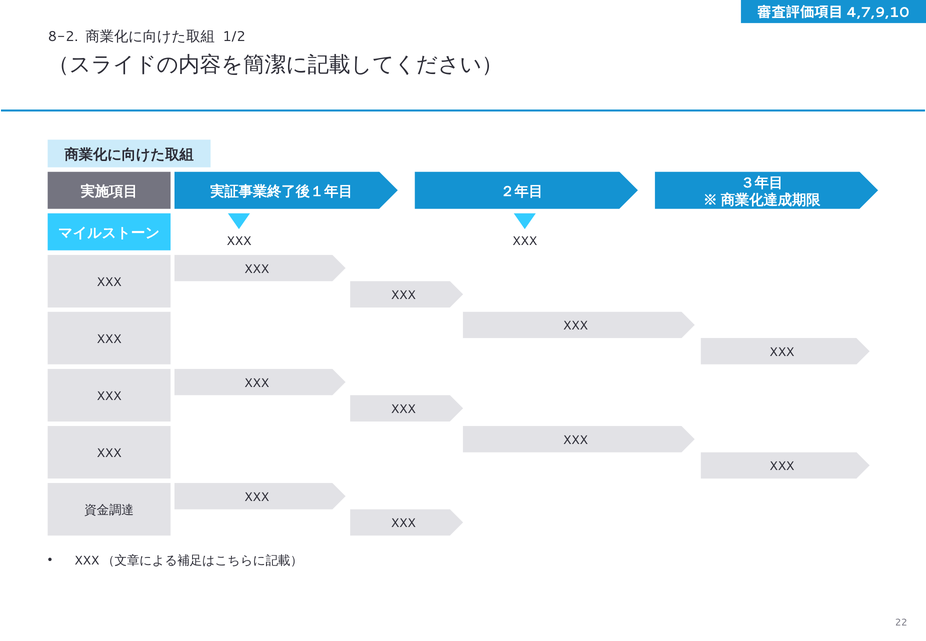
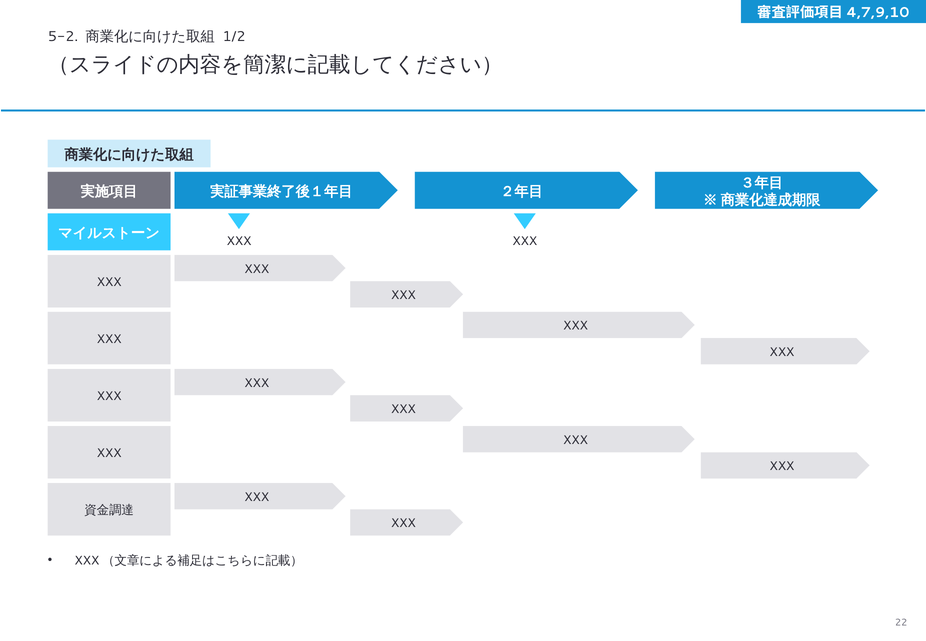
8-2: 8-2 -> 5-2 (63, 37)
